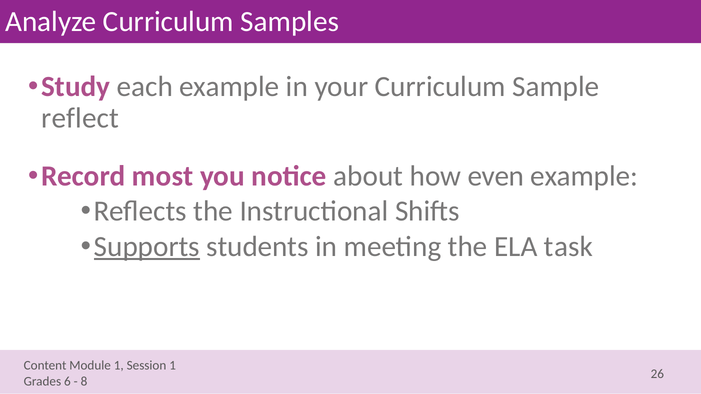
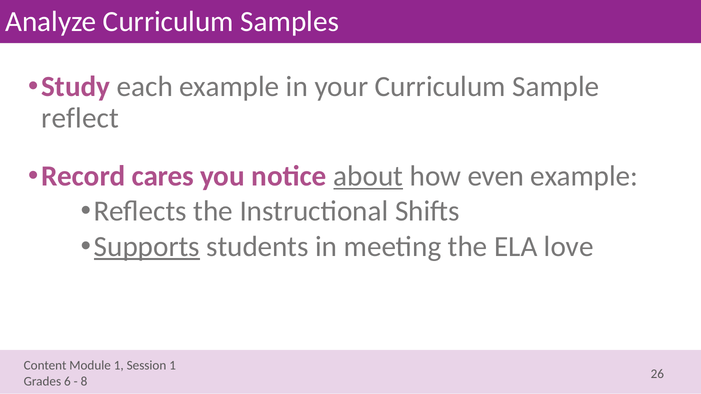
most: most -> cares (163, 176)
about underline: none -> present (368, 176)
task: task -> love (569, 247)
